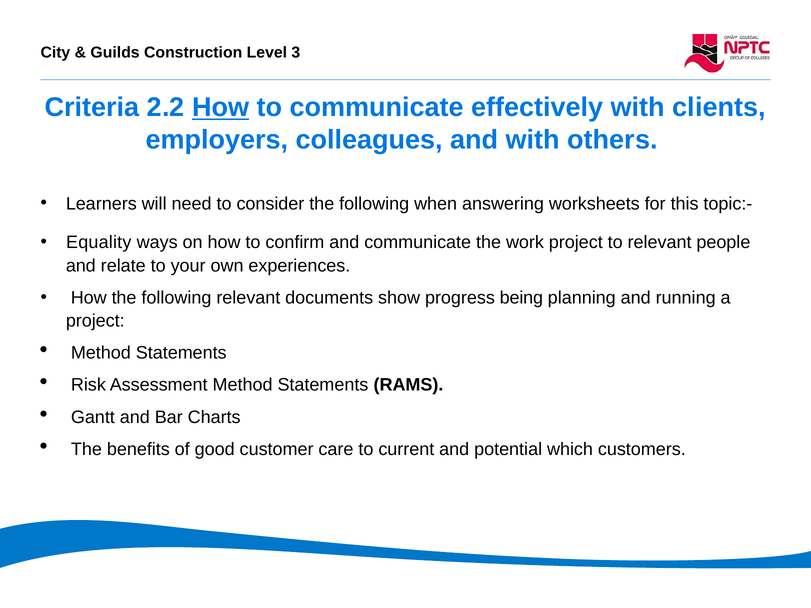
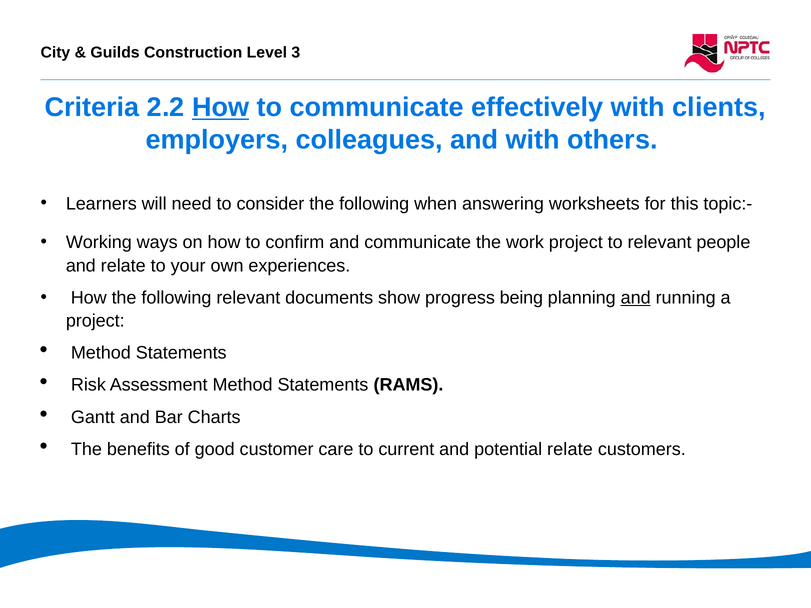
Equality: Equality -> Working (99, 243)
and underline: none -> present (636, 298)
potential which: which -> relate (570, 449)
